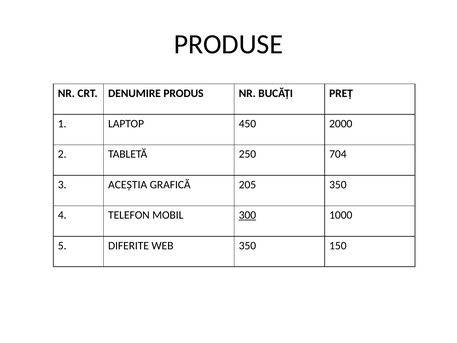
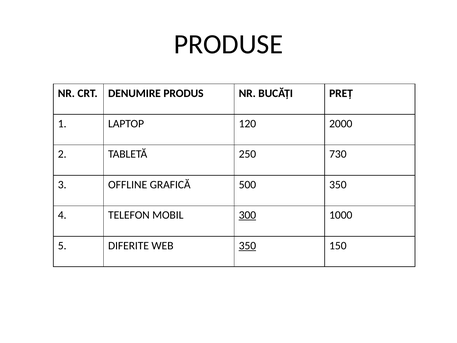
450: 450 -> 120 (247, 124)
704: 704 -> 730 (338, 154)
ACEȘTIA: ACEȘTIA -> OFFLINE (128, 185)
205: 205 -> 500 (247, 185)
350 underline: none -> present (247, 245)
